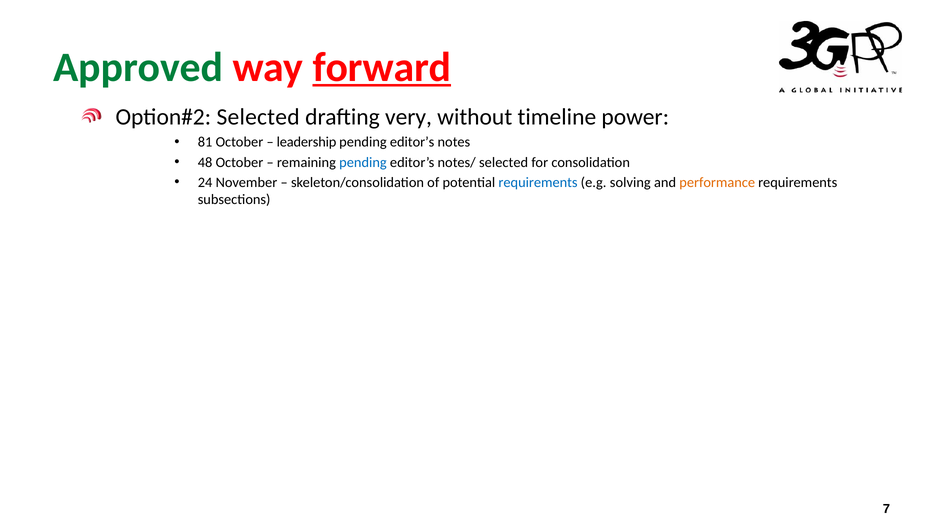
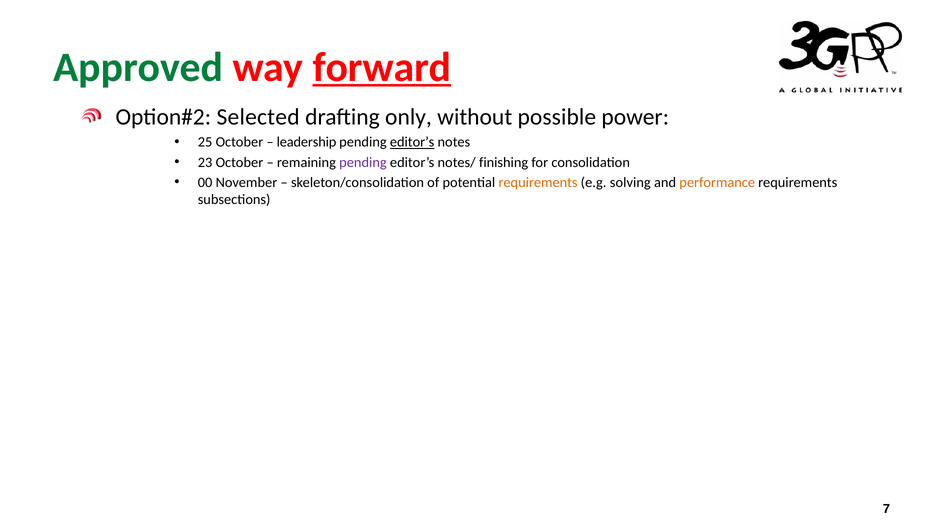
very: very -> only (408, 117)
timeline: timeline -> possible (557, 117)
81: 81 -> 25 (205, 142)
editor’s underline: none -> present (412, 142)
48: 48 -> 23 (205, 162)
pending colour: blue -> purple (363, 162)
notes/ selected: selected -> finishing (504, 162)
24: 24 -> 00 (205, 183)
requirements colour: blue -> orange (538, 183)
